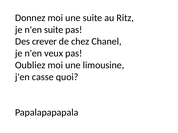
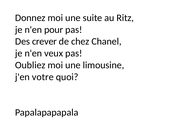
n'en suite: suite -> pour (54, 30)
casse: casse -> votre (43, 77)
